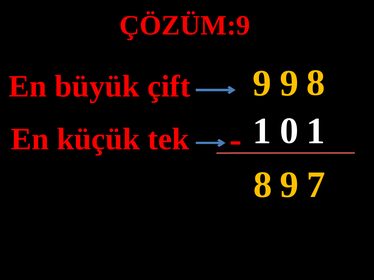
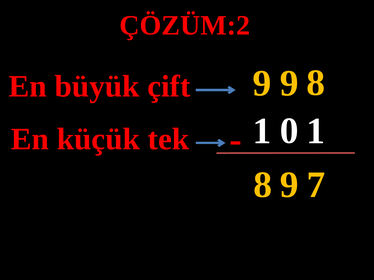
ÇÖZÜM:9: ÇÖZÜM:9 -> ÇÖZÜM:2 (185, 25)
